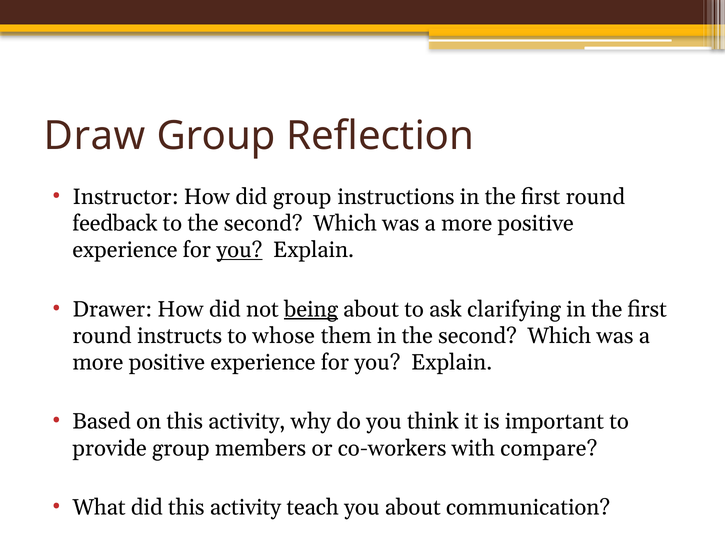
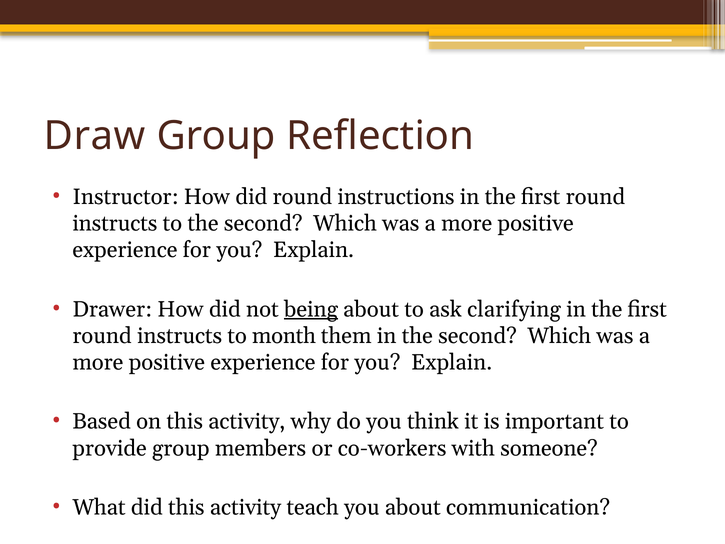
did group: group -> round (302, 197)
feedback: feedback -> instructs (115, 223)
you underline: present -> none (239, 250)
whose: whose -> month (284, 336)
compare: compare -> someone (549, 448)
